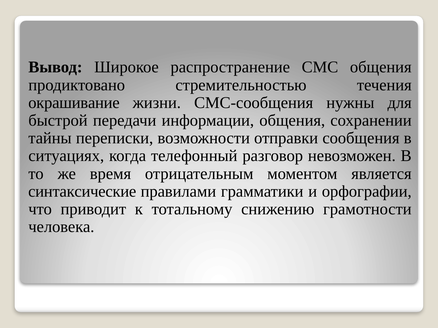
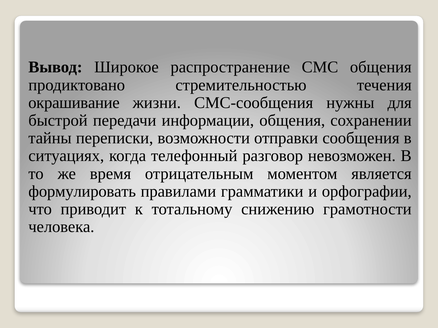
синтаксические: синтаксические -> формулировать (82, 192)
